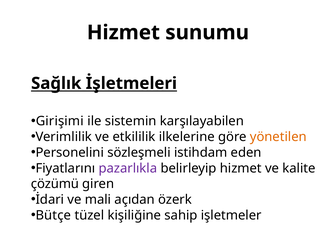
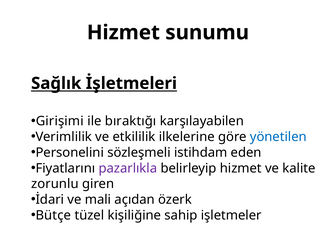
sistemin: sistemin -> bıraktığı (131, 121)
yönetilen colour: orange -> blue (278, 137)
çözümü: çözümü -> zorunlu (55, 184)
